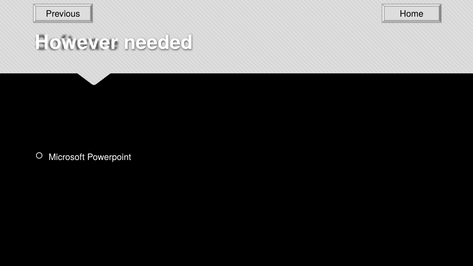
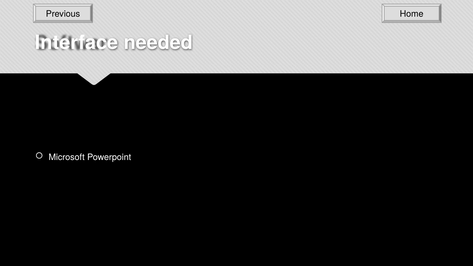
However: However -> Interface (77, 43)
